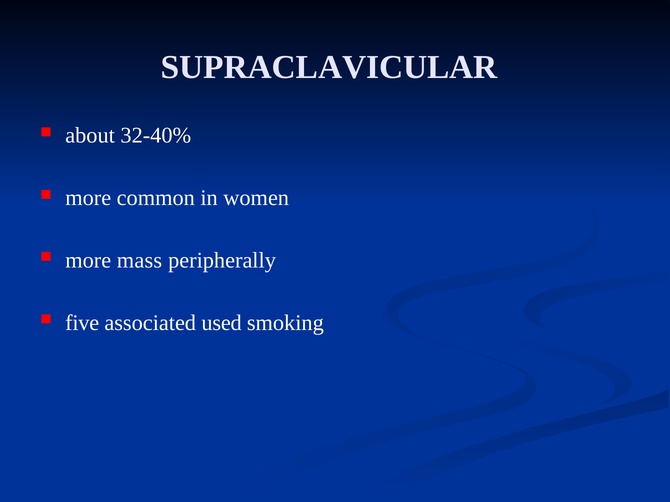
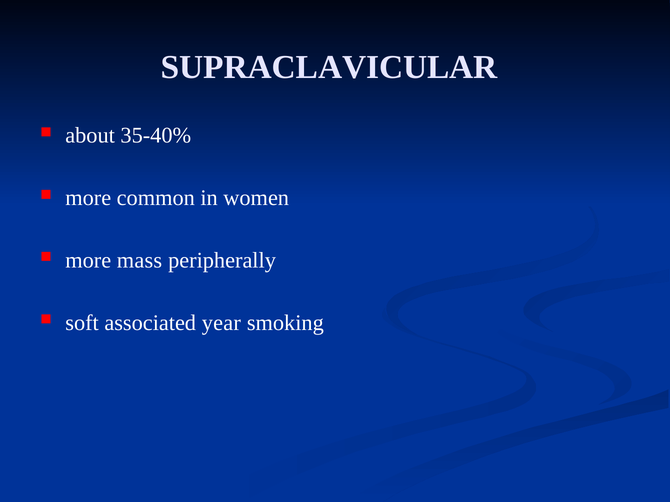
32-40%: 32-40% -> 35-40% (156, 136)
five: five -> soft (82, 323)
used: used -> year (221, 323)
